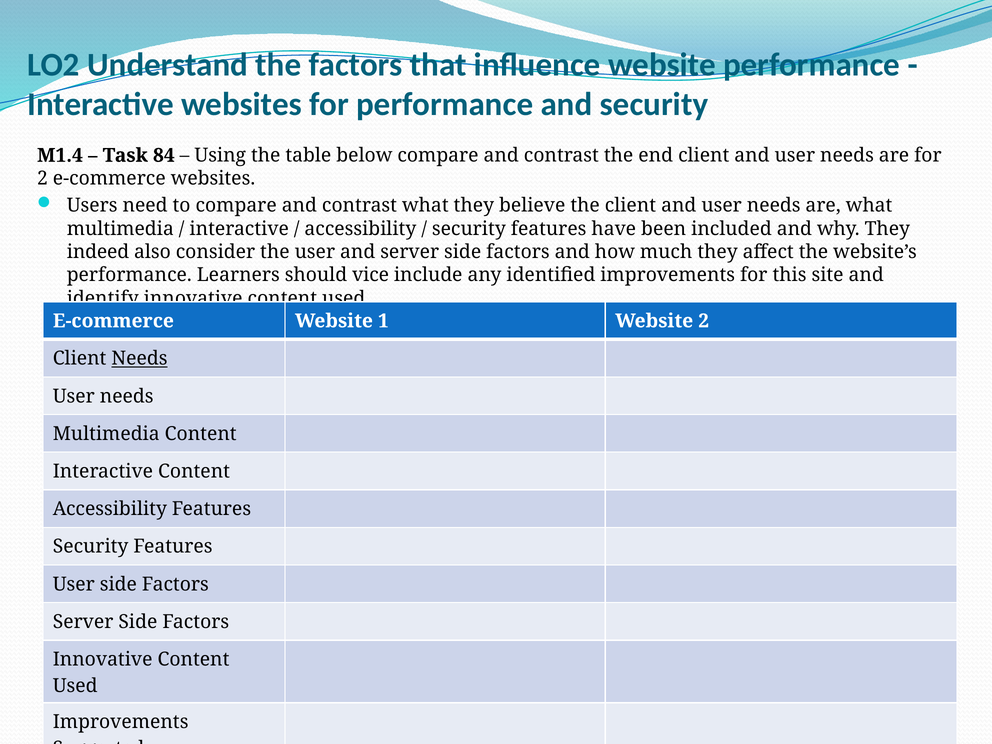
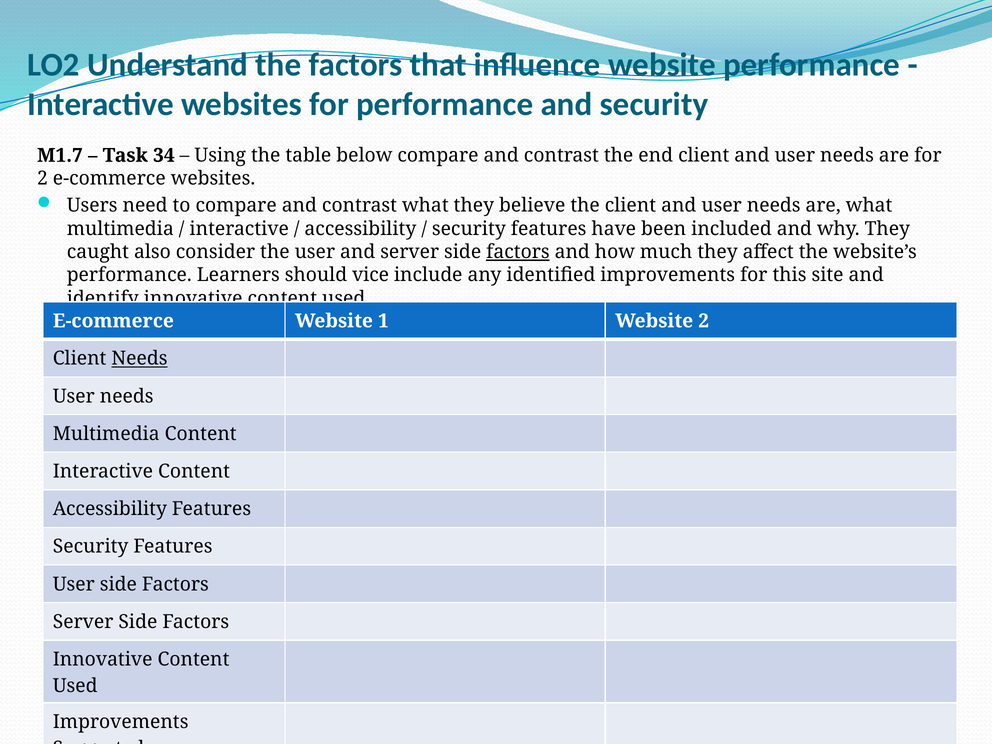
M1.4: M1.4 -> M1.7 (60, 155)
84: 84 -> 34 (164, 155)
indeed: indeed -> caught (98, 252)
factors underline: none -> present (518, 252)
